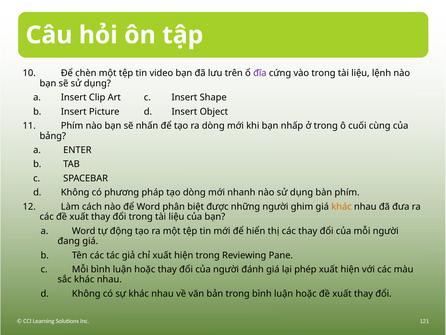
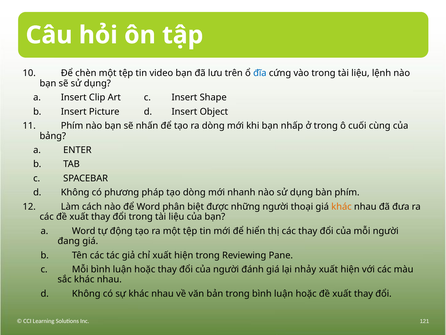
đĩa colour: purple -> blue (260, 73)
ghim: ghim -> thoại (302, 206)
phép: phép -> nhảy (305, 269)
